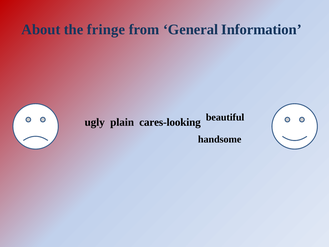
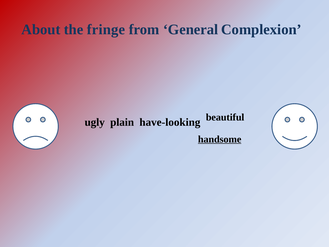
Information: Information -> Complexion (261, 29)
cares-looking: cares-looking -> have-looking (170, 122)
handsome underline: none -> present (220, 139)
